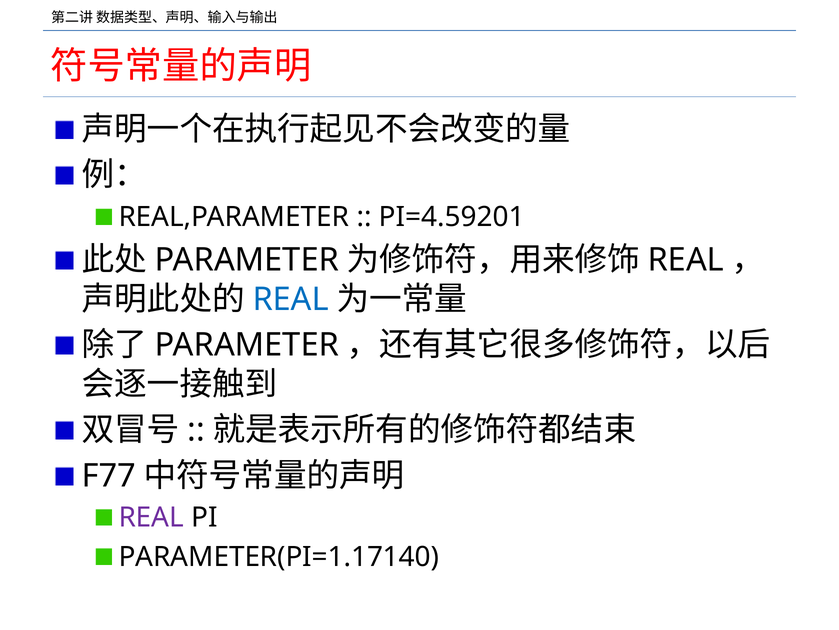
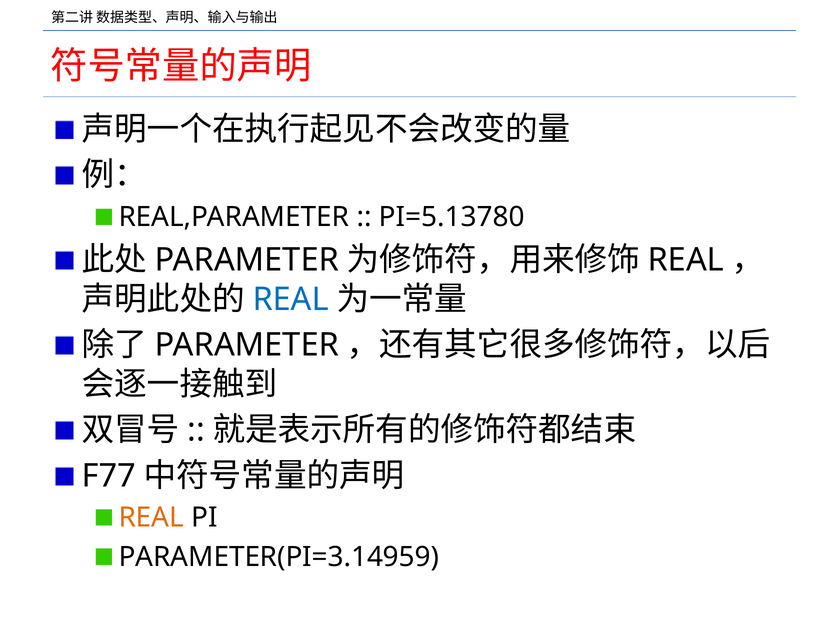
PI=4.59201: PI=4.59201 -> PI=5.13780 (452, 217)
REAL colour: purple -> orange (151, 517)
PARAMETER(PI=1.17140: PARAMETER(PI=1.17140 -> PARAMETER(PI=3.14959 (279, 556)
